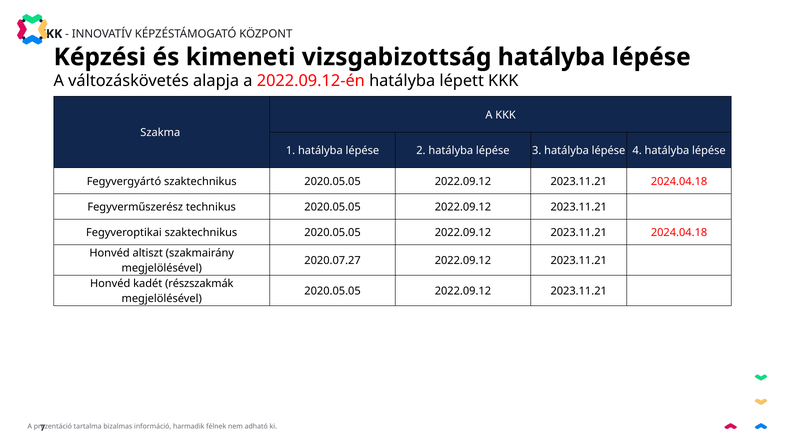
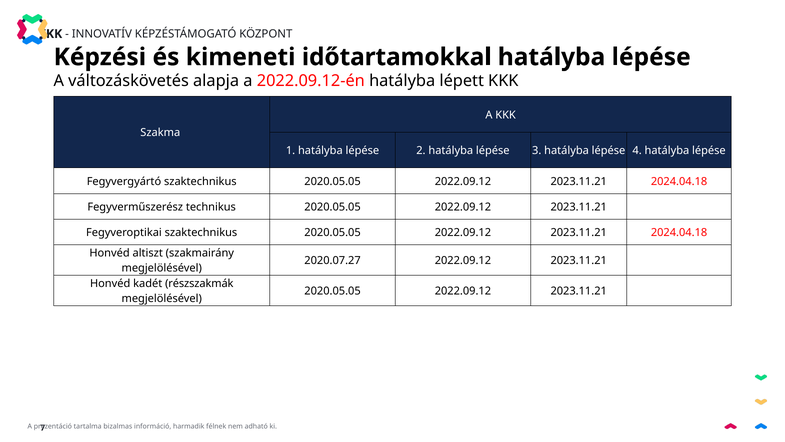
vizsgabizottság: vizsgabizottság -> időtartamokkal (397, 57)
